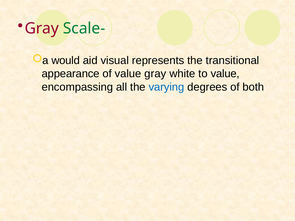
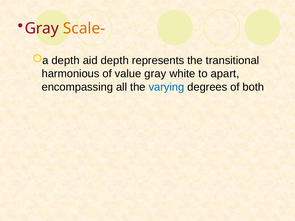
Scale- colour: green -> orange (84, 28)
would: would -> depth (66, 61)
aid visual: visual -> depth (115, 61)
appearance: appearance -> harmonious (71, 74)
to value: value -> apart (225, 74)
